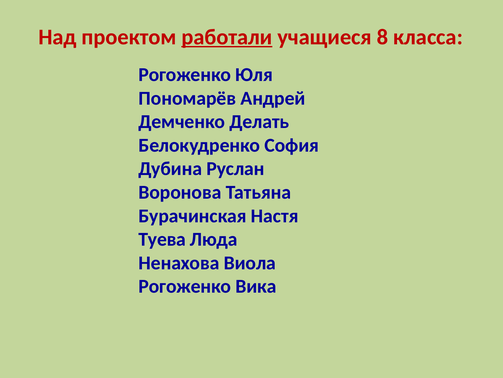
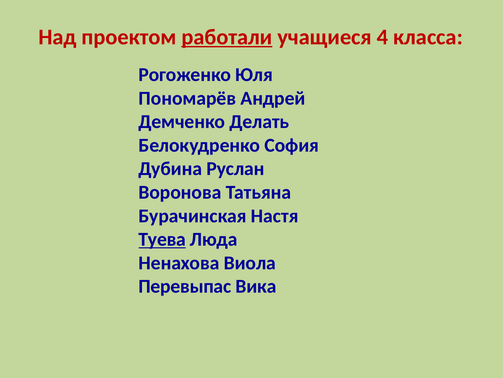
8: 8 -> 4 (382, 37)
Туева underline: none -> present (162, 239)
Рогоженко: Рогоженко -> Перевыпас (185, 286)
